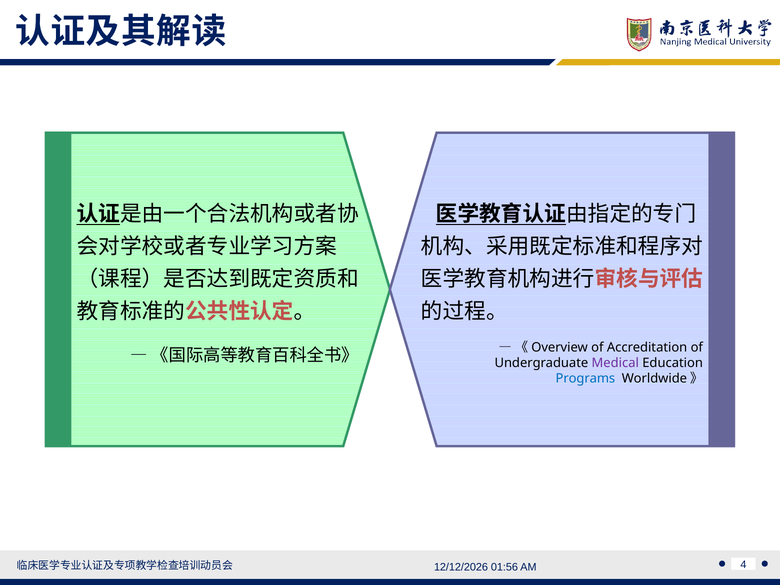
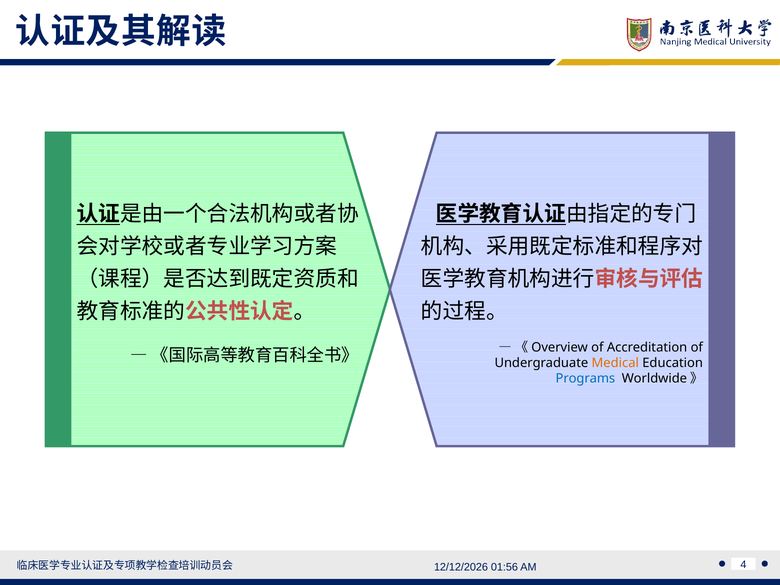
Medical colour: purple -> orange (615, 363)
